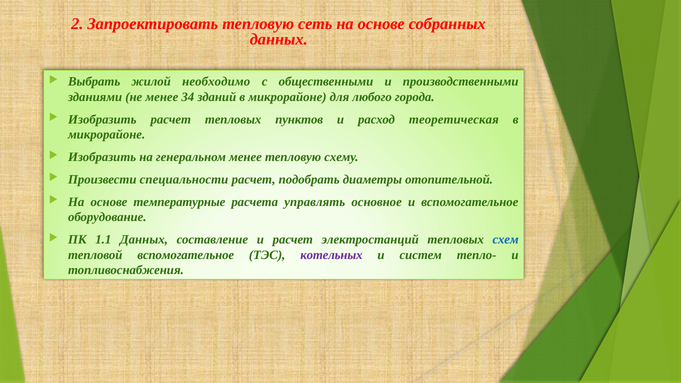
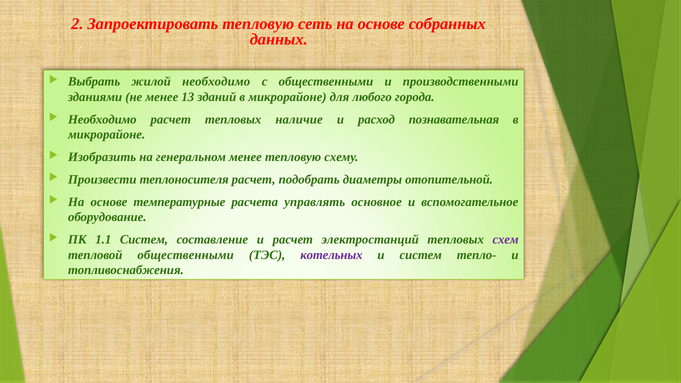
34: 34 -> 13 (188, 97)
Изобразить: Изобразить -> Необходимо (102, 119)
пунктов: пунктов -> наличие (299, 119)
теоретическая: теоретическая -> познавательная (454, 119)
специальности: специальности -> теплоносителя (184, 179)
1.1 Данных: Данных -> Систем (144, 240)
схем colour: blue -> purple (506, 240)
тепловой вспомогательное: вспомогательное -> общественными (186, 255)
